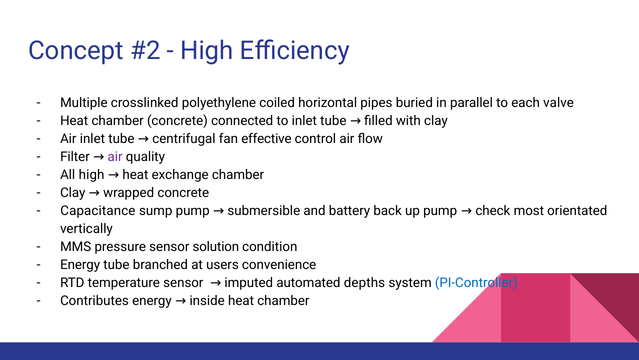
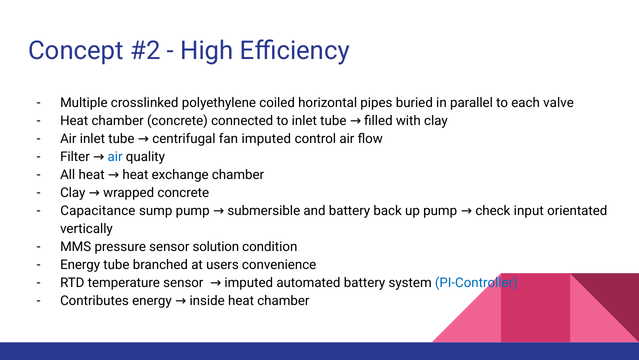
fan effective: effective -> imputed (266, 139)
air colour: purple -> blue (115, 157)
All high: high -> heat (92, 175)
most: most -> input (529, 211)
automated depths: depths -> battery (365, 283)
